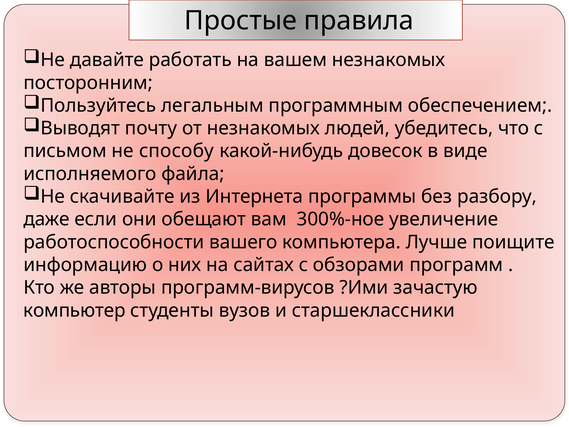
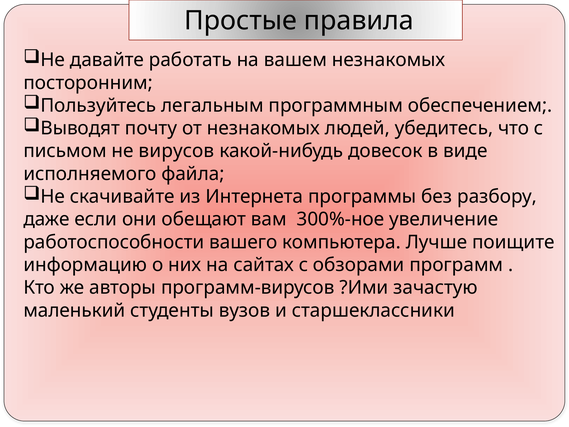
способу: способу -> вирусов (177, 151)
компьютер: компьютер -> маленький (74, 310)
